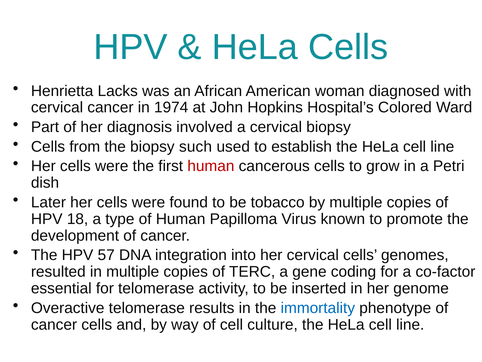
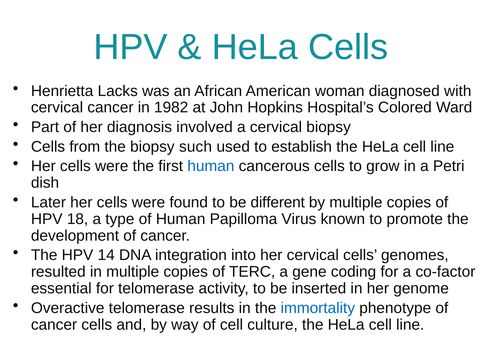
1974: 1974 -> 1982 (171, 107)
human colour: red -> blue (211, 166)
tobacco: tobacco -> different (278, 202)
57: 57 -> 14 (106, 255)
